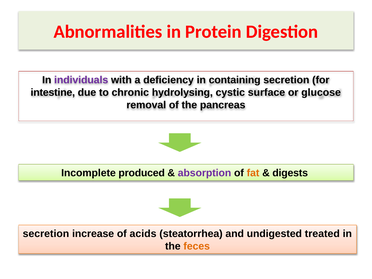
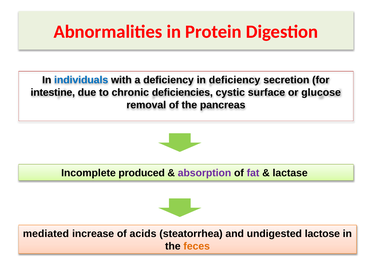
individuals colour: purple -> blue (81, 80)
in containing: containing -> deficiency (235, 80)
hydrolysing: hydrolysing -> deficiencies (182, 92)
fat colour: orange -> purple (253, 173)
digests: digests -> lactase (290, 173)
secretion: secretion -> mediated (46, 234)
treated: treated -> lactose (322, 234)
